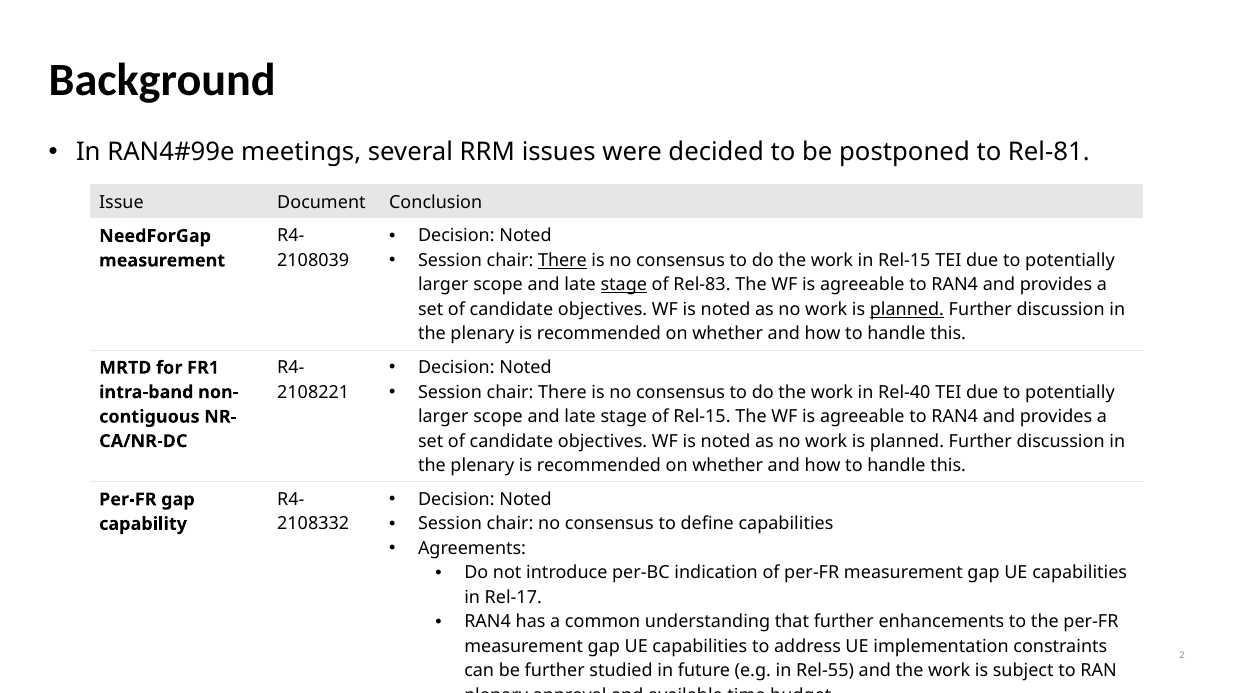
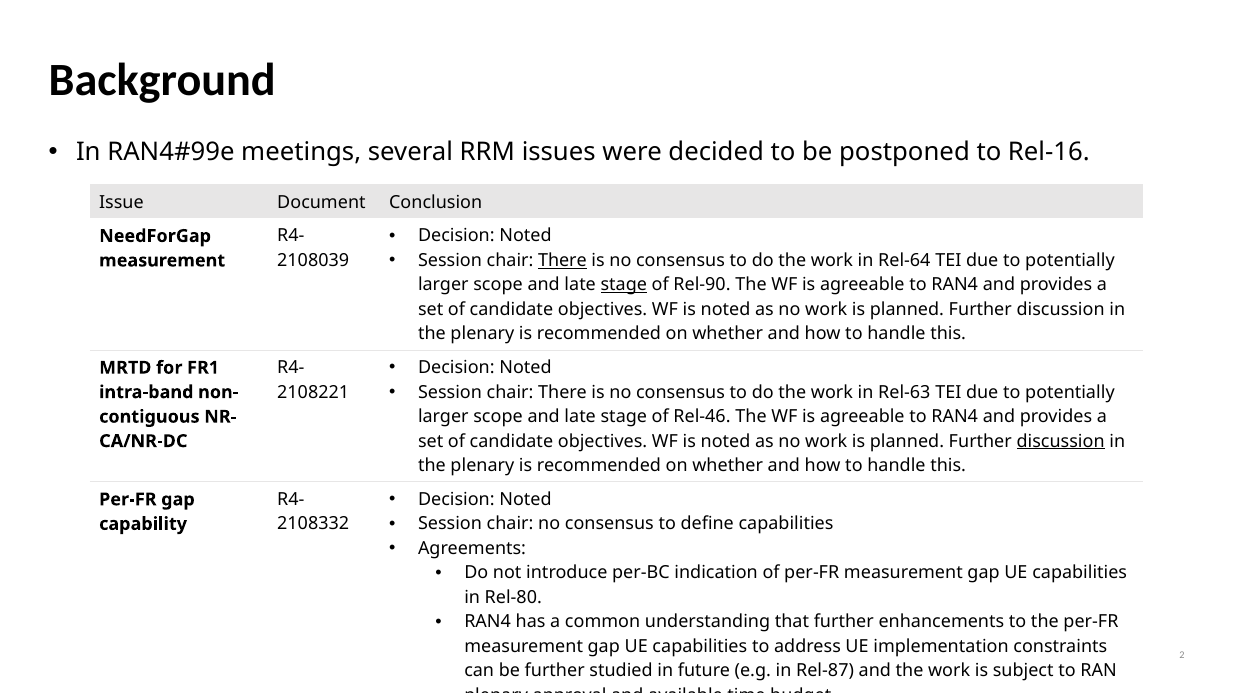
Rel-81: Rel-81 -> Rel-16 (1049, 152)
in Rel-15: Rel-15 -> Rel-64 (904, 261)
Rel-83: Rel-83 -> Rel-90 (702, 285)
planned underline: present -> none (907, 310)
Rel-40: Rel-40 -> Rel-63 (904, 392)
of Rel-15: Rel-15 -> Rel-46 (702, 417)
discussion underline: none -> present (1061, 441)
Rel-17: Rel-17 -> Rel-80 (513, 598)
Rel-55: Rel-55 -> Rel-87 (825, 671)
